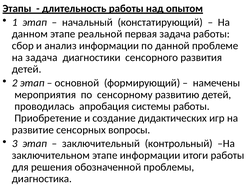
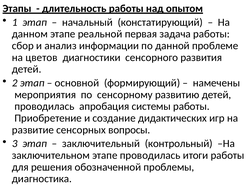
на задача: задача -> цветов (41, 57)
этапе информации: информации -> проводилась (150, 155)
